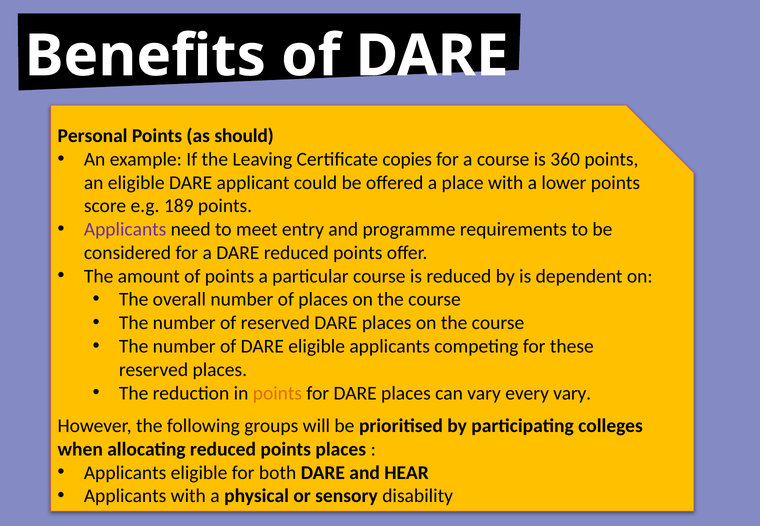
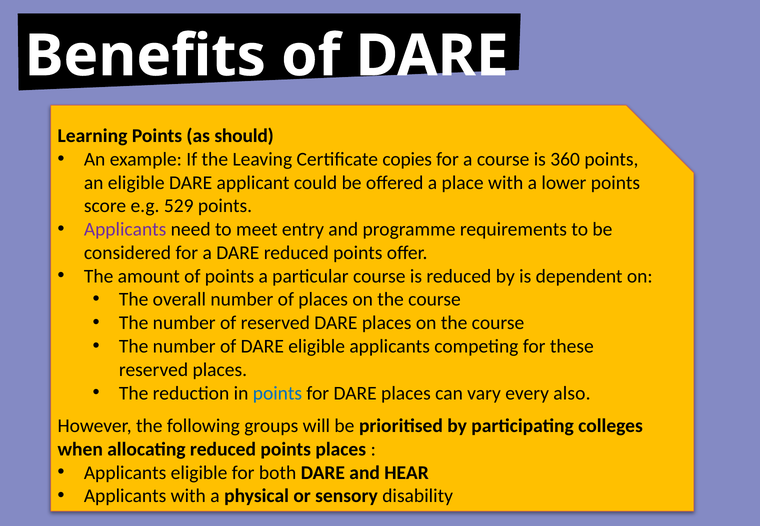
Personal: Personal -> Learning (92, 136)
189: 189 -> 529 (179, 206)
points colour: orange -> blue (277, 393)
every vary: vary -> also (572, 393)
